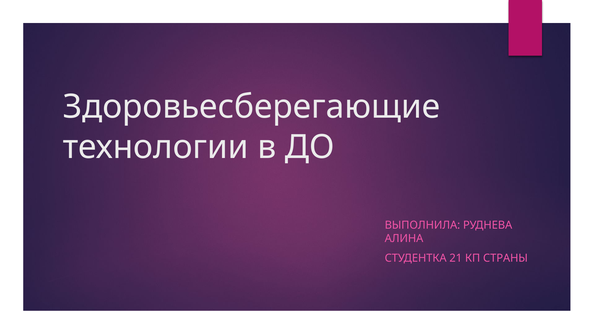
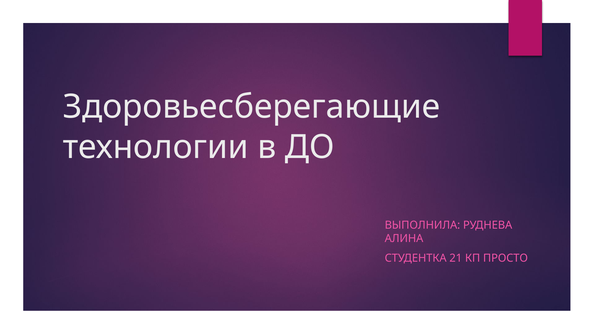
СТРАНЫ: СТРАНЫ -> ПРОСТО (505, 258)
